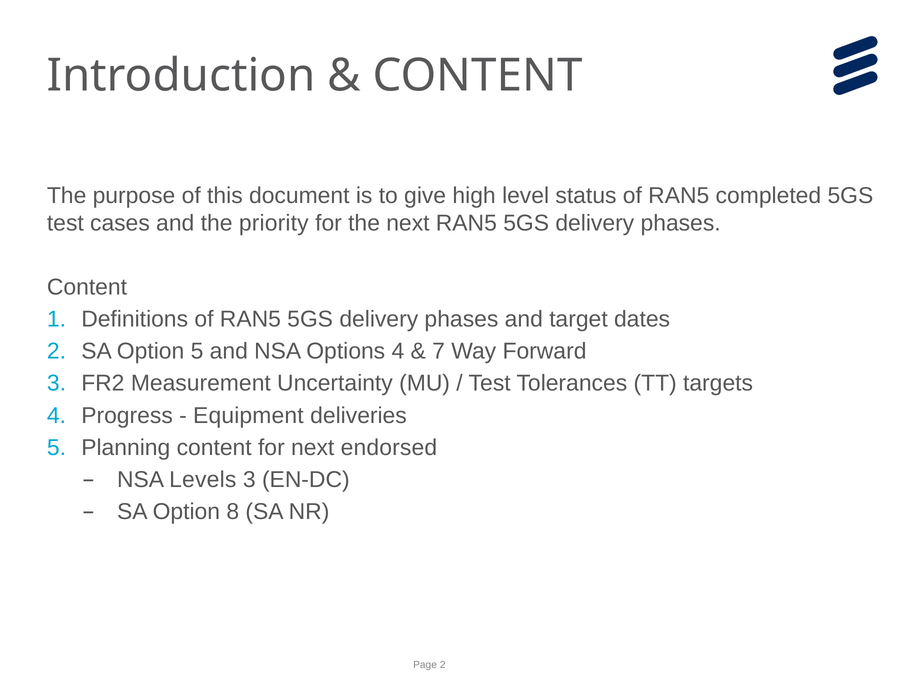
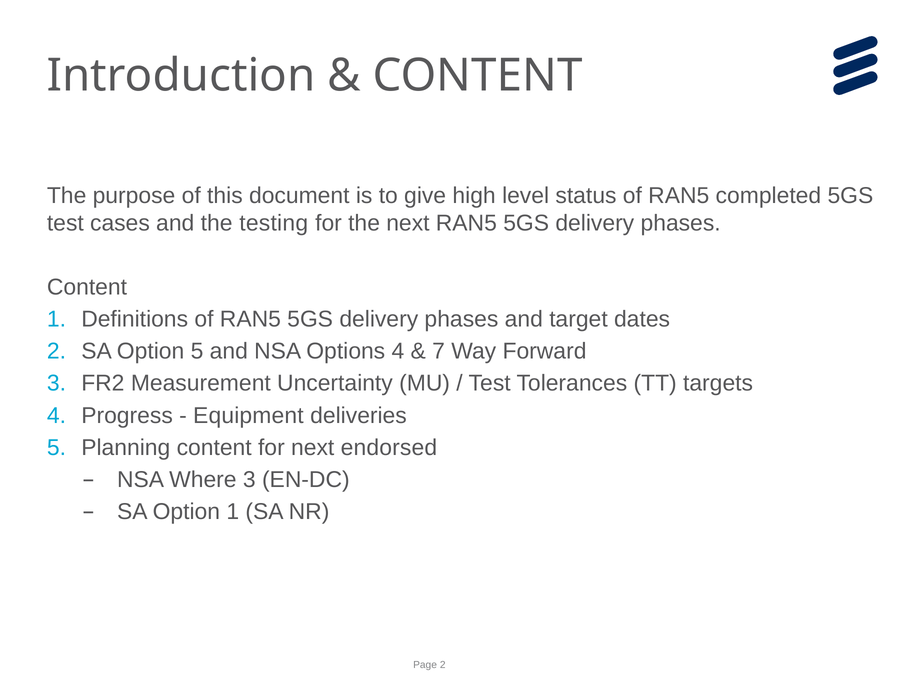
priority: priority -> testing (274, 223)
Levels: Levels -> Where (203, 480)
Option 8: 8 -> 1 (233, 512)
